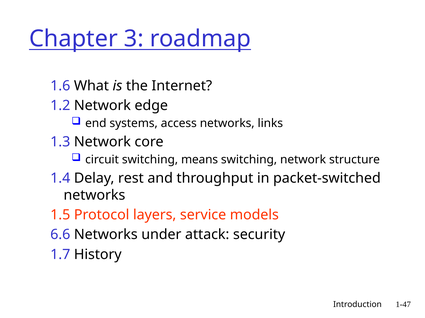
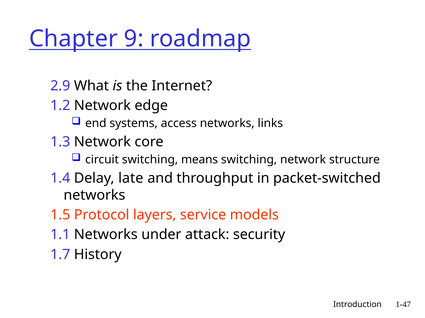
3: 3 -> 9 (134, 39)
1.6: 1.6 -> 2.9 (60, 86)
rest: rest -> late (131, 179)
6.6: 6.6 -> 1.1 (60, 235)
